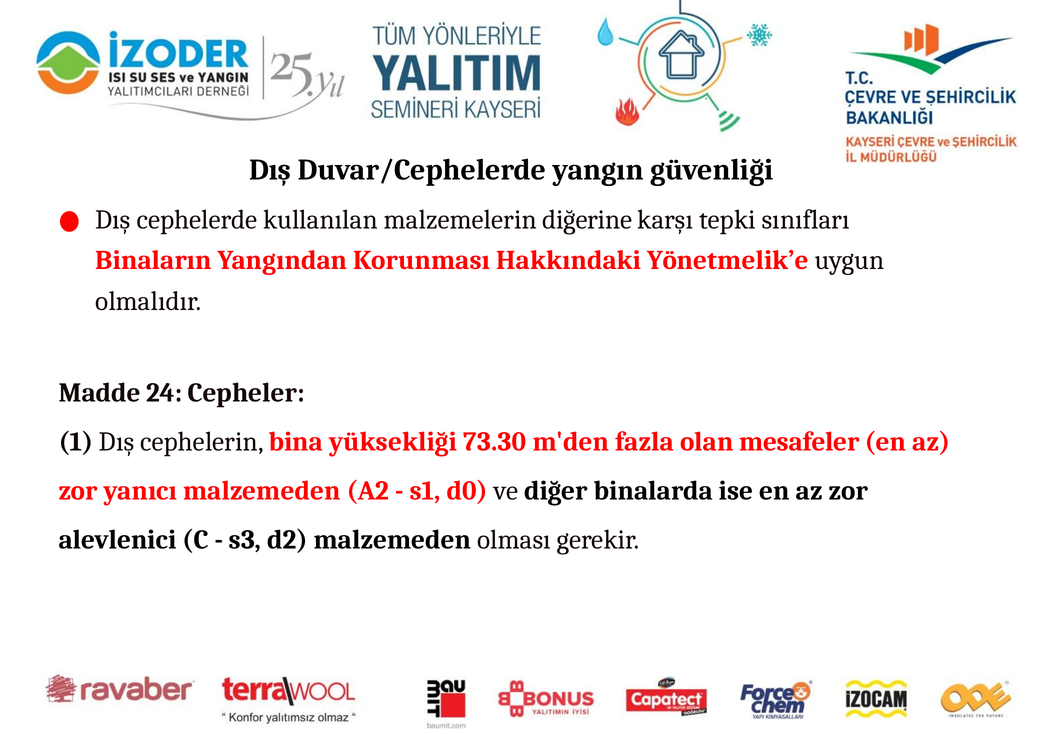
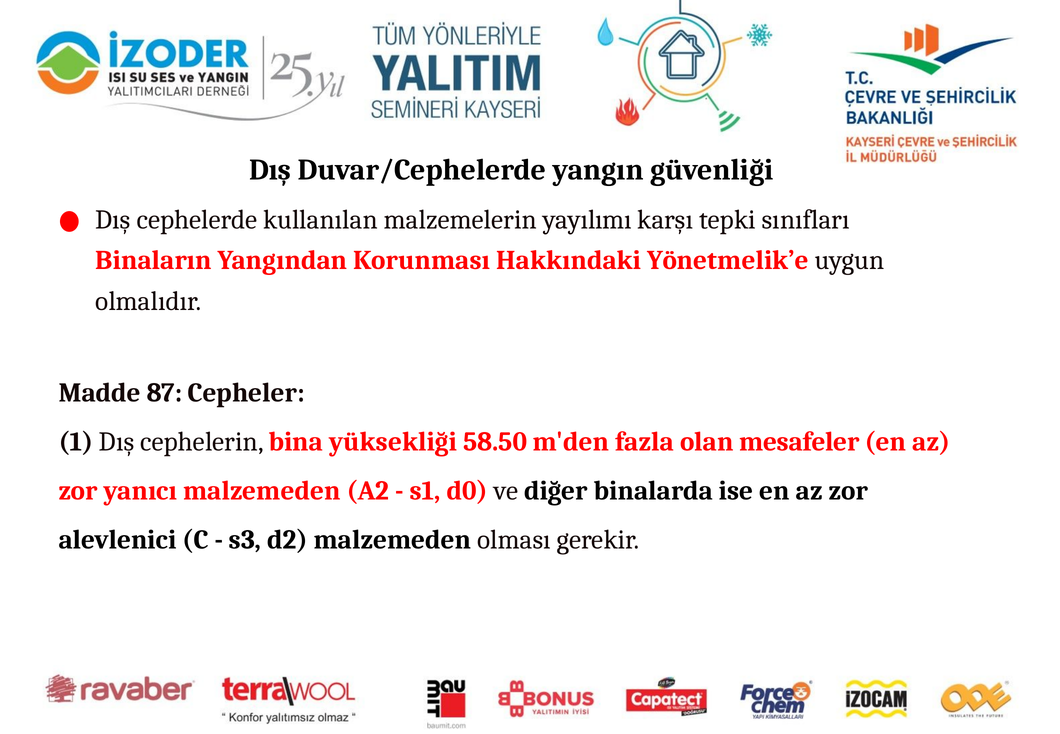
diğerine: diğerine -> yayılımı (587, 220)
24: 24 -> 87 (164, 393)
73.30: 73.30 -> 58.50 (495, 442)
